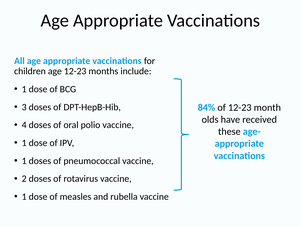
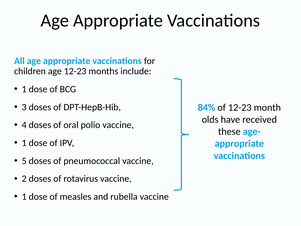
1: 1 -> 5 (24, 161)
